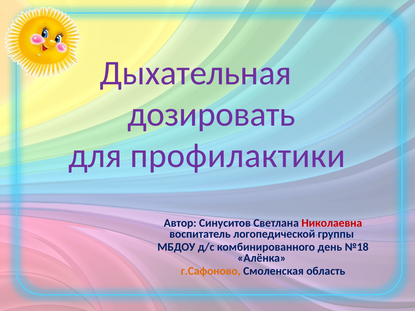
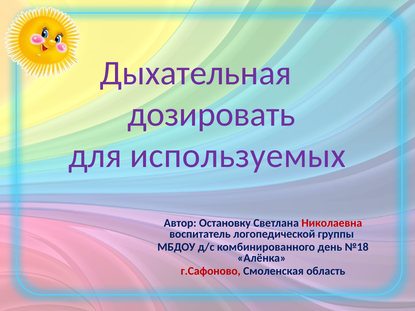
профилактики: профилактики -> используемых (238, 156)
Синуситов: Синуситов -> Остановку (225, 223)
г.Сафоново colour: orange -> red (211, 271)
